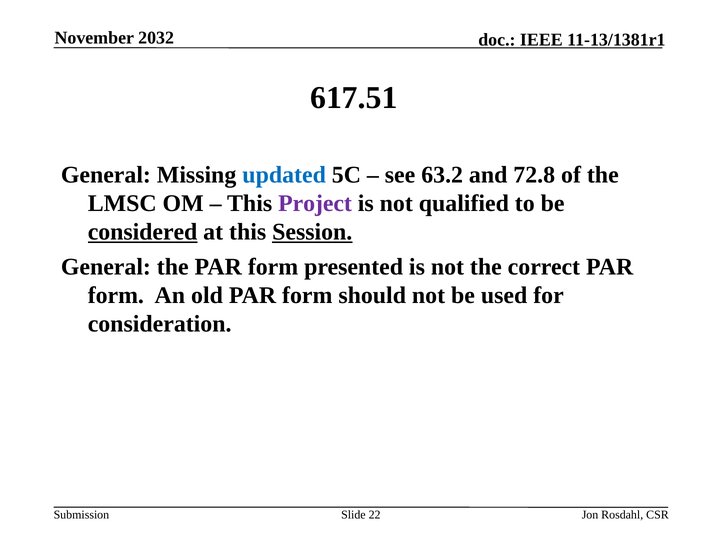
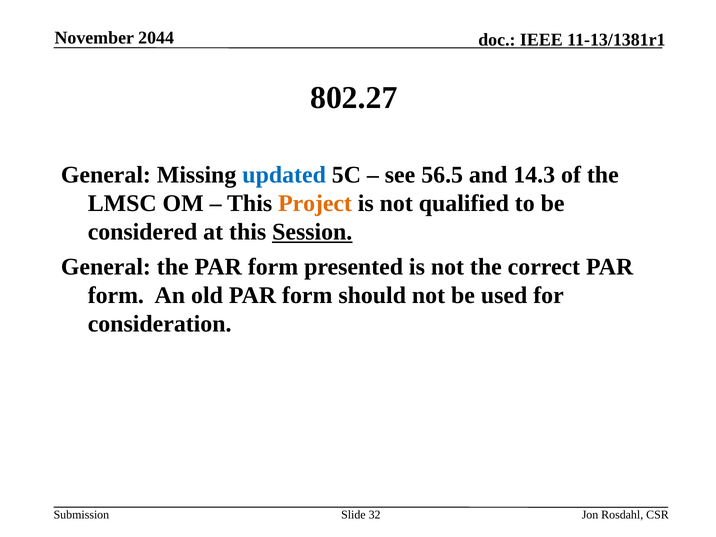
2032: 2032 -> 2044 (156, 38)
617.51: 617.51 -> 802.27 (354, 98)
63.2: 63.2 -> 56.5 (442, 175)
72.8: 72.8 -> 14.3 (534, 175)
Project colour: purple -> orange (315, 203)
considered underline: present -> none (143, 232)
22: 22 -> 32 (375, 515)
